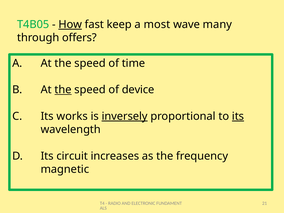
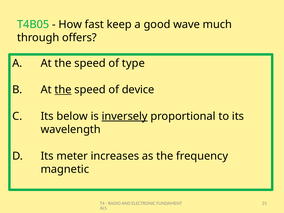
How underline: present -> none (70, 24)
most: most -> good (157, 24)
many: many -> much (217, 24)
time: time -> type (133, 63)
works: works -> below (72, 116)
its underline: present -> none (238, 116)
circuit: circuit -> meter (72, 156)
